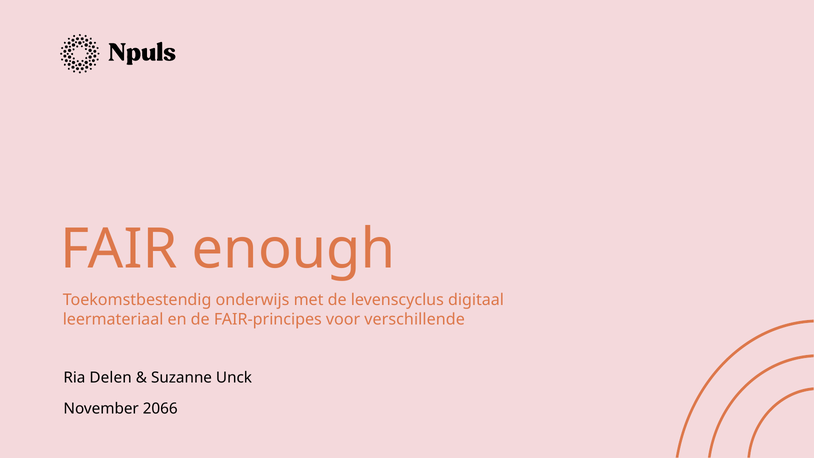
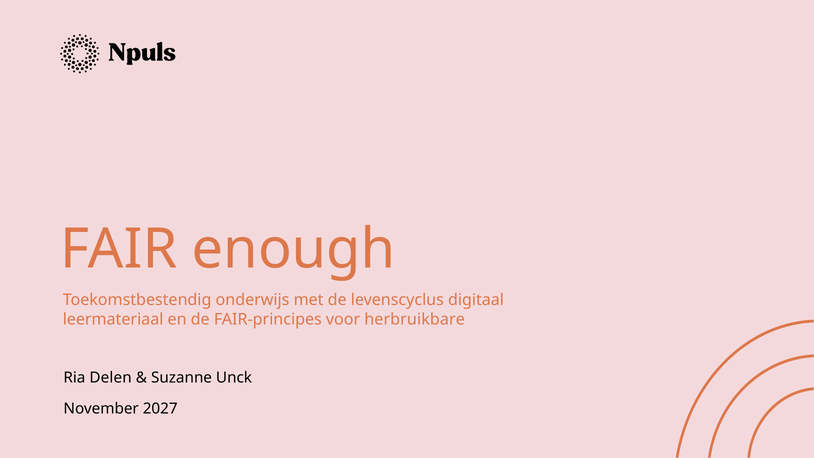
verschillende: verschillende -> herbruikbare (415, 319)
2066: 2066 -> 2027 (160, 409)
